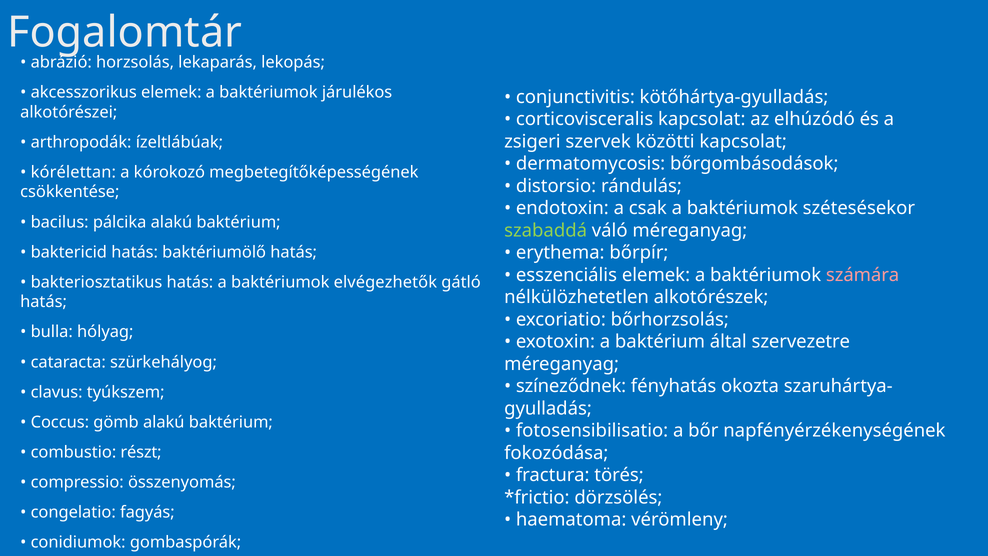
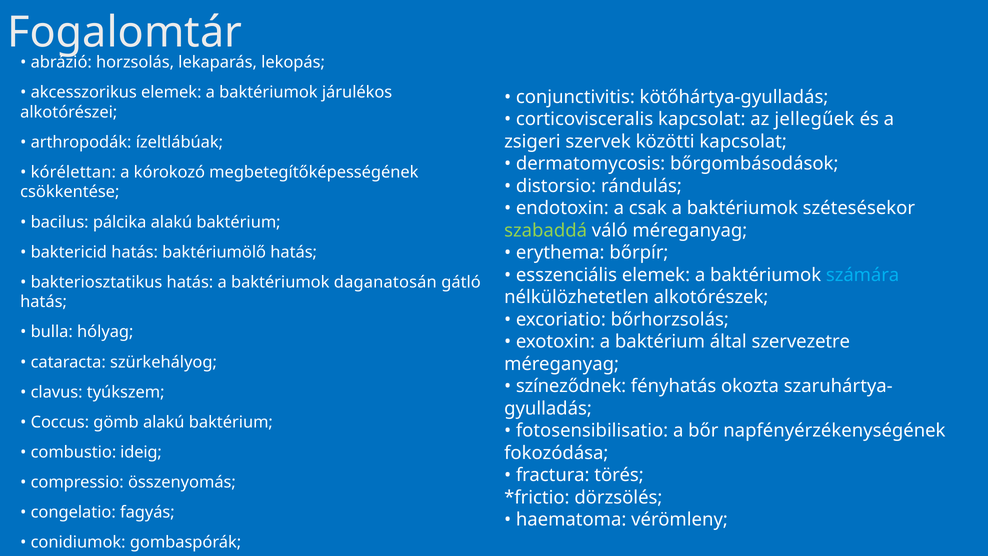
elhúzódó: elhúzódó -> jellegűek (814, 119)
számára colour: pink -> light blue (863, 275)
elvégezhetők: elvégezhetők -> daganatosán (385, 282)
részt: részt -> ideig (141, 452)
